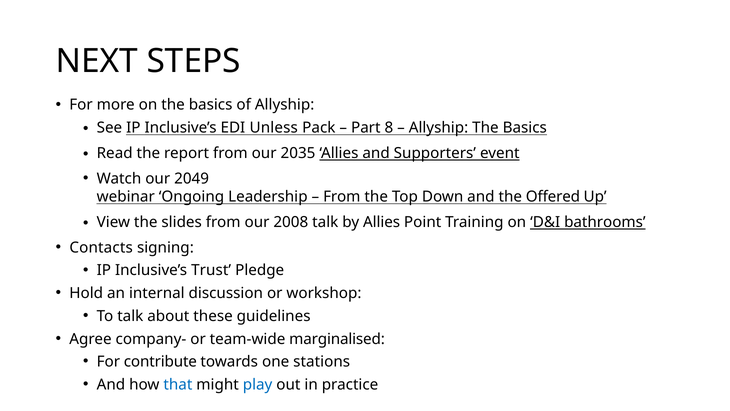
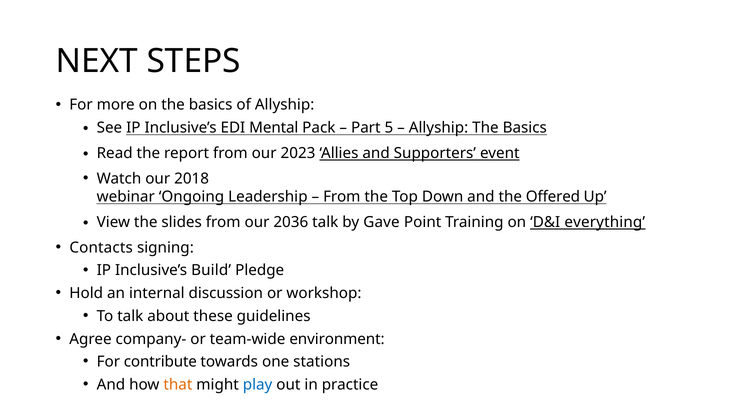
Unless: Unless -> Mental (274, 128)
8: 8 -> 5 (389, 128)
2035: 2035 -> 2023 (298, 153)
2049: 2049 -> 2018 (192, 178)
2008: 2008 -> 2036 (291, 222)
by Allies: Allies -> Gave (381, 222)
bathrooms: bathrooms -> everything (605, 222)
Trust: Trust -> Build (211, 270)
marginalised: marginalised -> environment (337, 339)
that colour: blue -> orange (178, 384)
